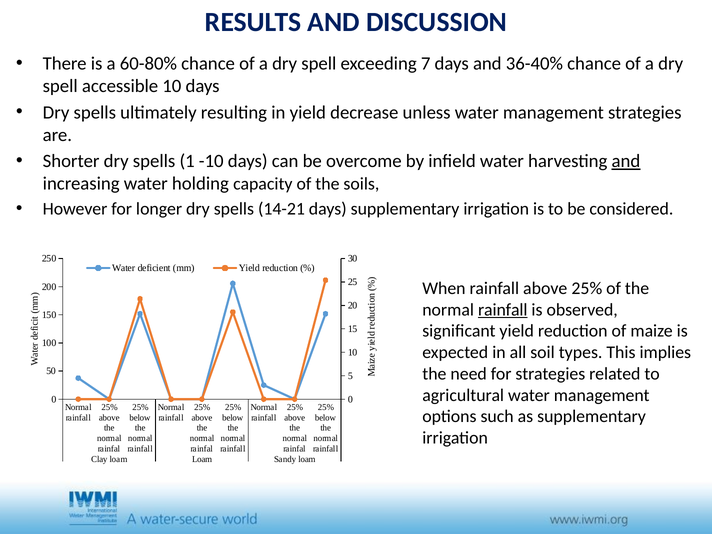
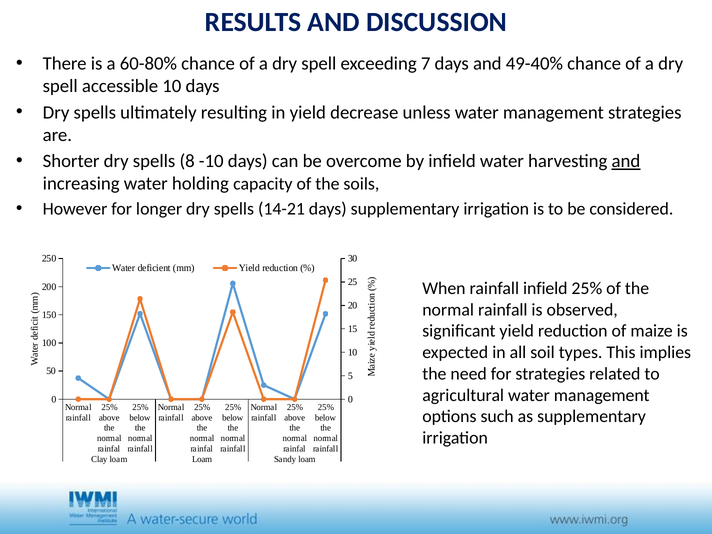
36-40%: 36-40% -> 49-40% (534, 64)
1: 1 -> 8 (187, 161)
rainfall above: above -> infield (545, 288)
rainfall underline: present -> none (503, 310)
